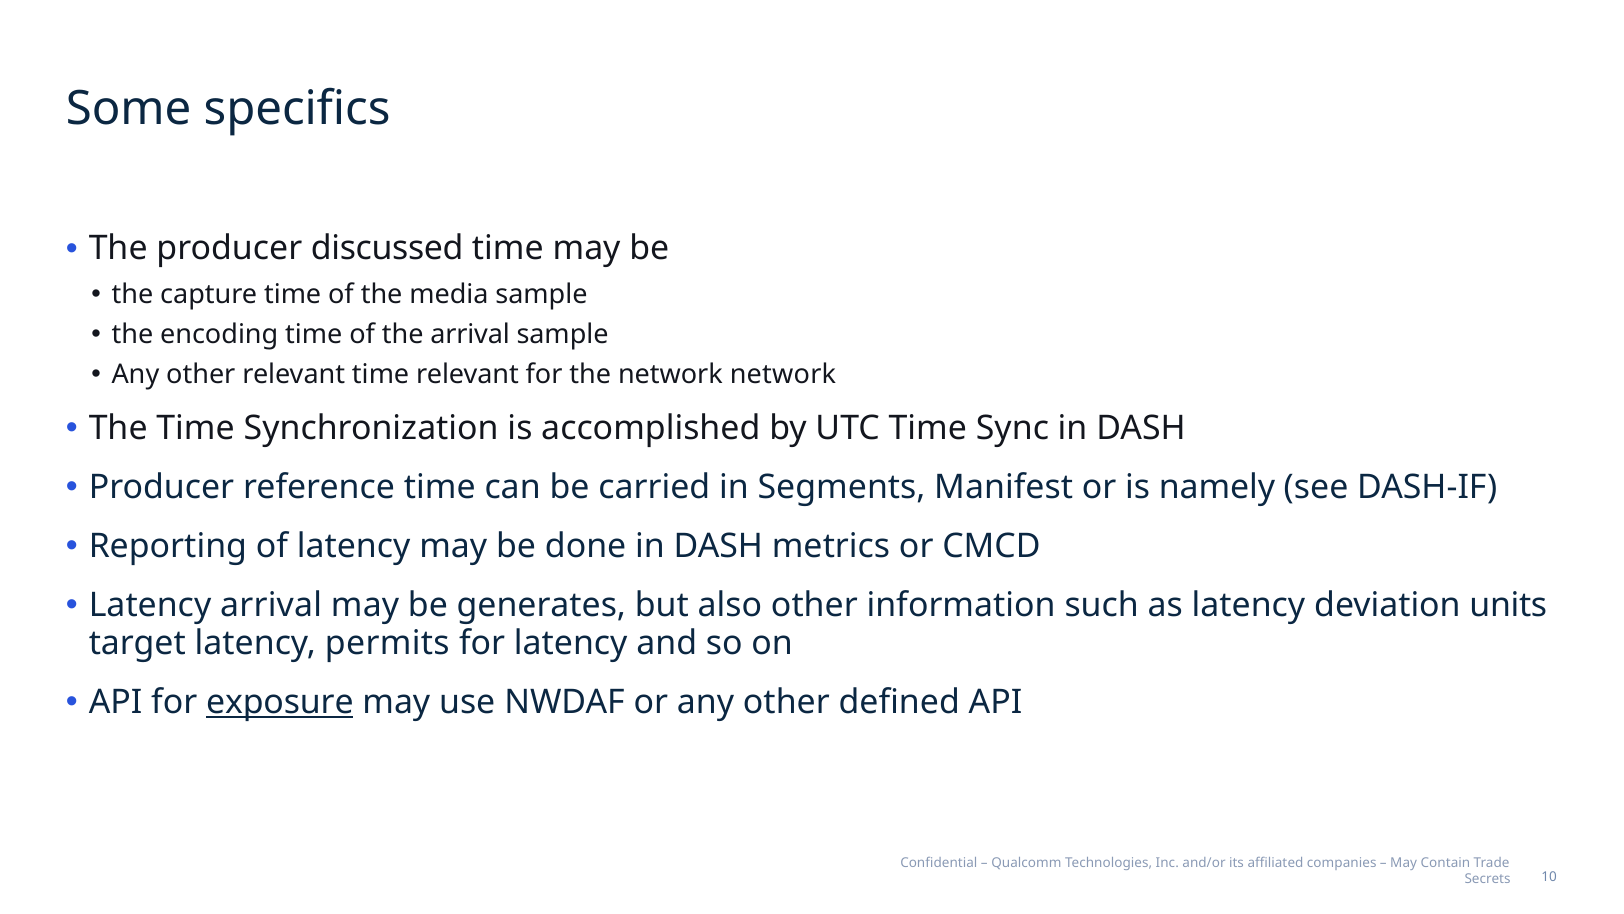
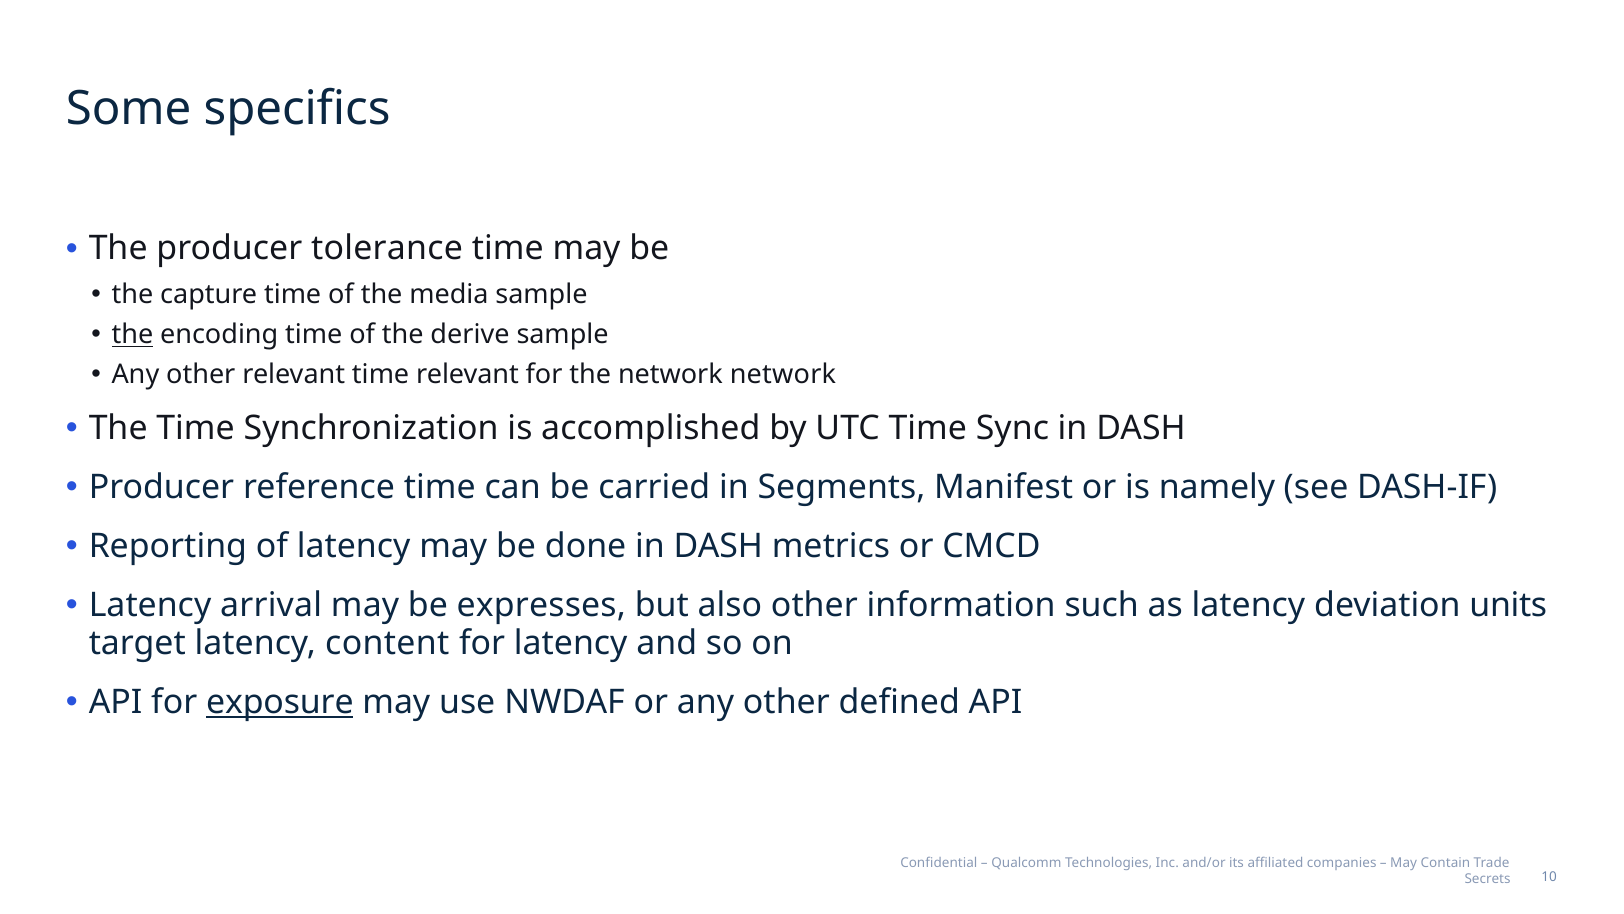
discussed: discussed -> tolerance (387, 249)
the underline: none -> present (133, 335)
the arrival: arrival -> derive (470, 335)
generates: generates -> expresses (541, 605)
permits: permits -> content (387, 643)
